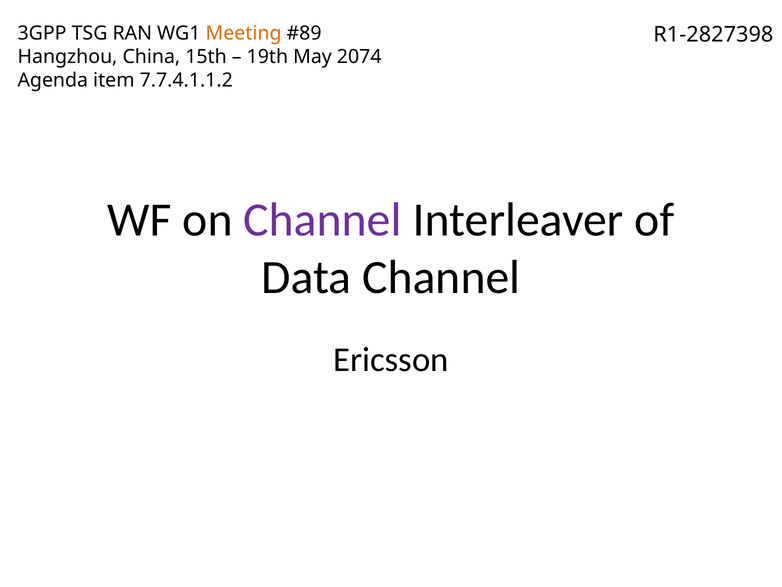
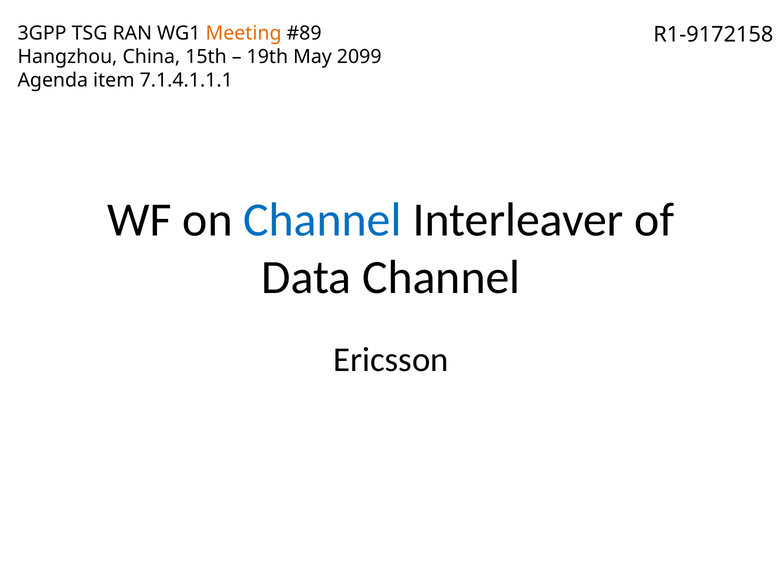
R1-2827398: R1-2827398 -> R1-9172158 (713, 35)
2074: 2074 -> 2099 (359, 57)
7.7.4.1.1.2: 7.7.4.1.1.2 -> 7.1.4.1.1.1 (186, 80)
Channel colour: purple -> blue (323, 220)
